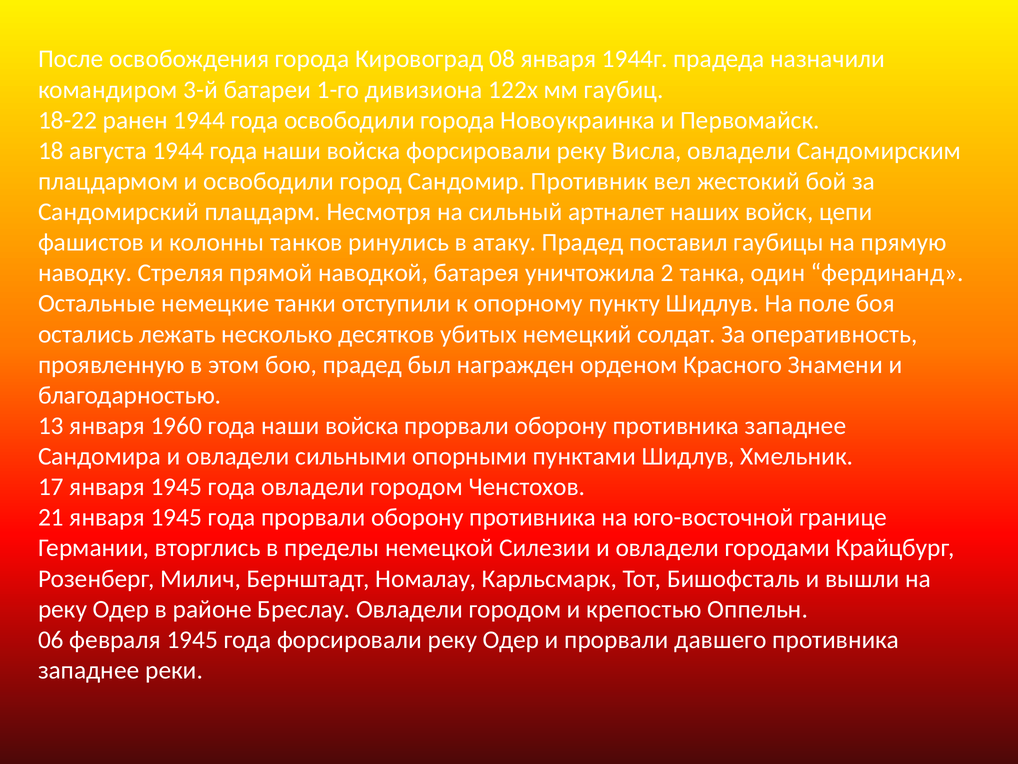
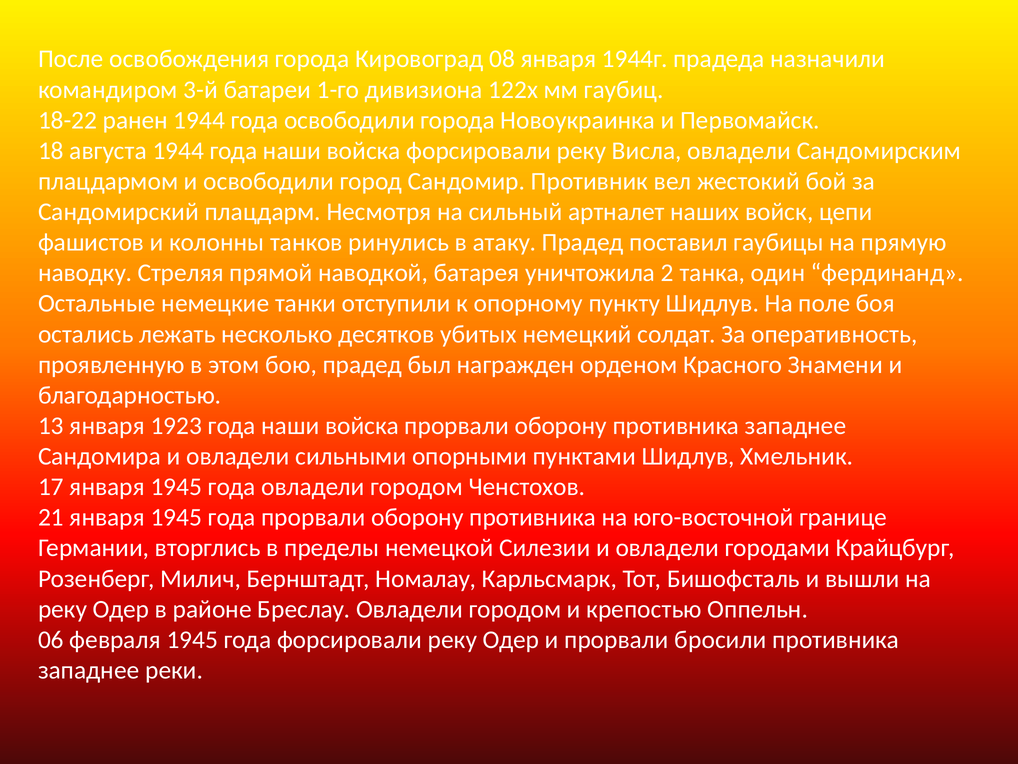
1960: 1960 -> 1923 (176, 426)
давшего: давшего -> бросили (720, 639)
